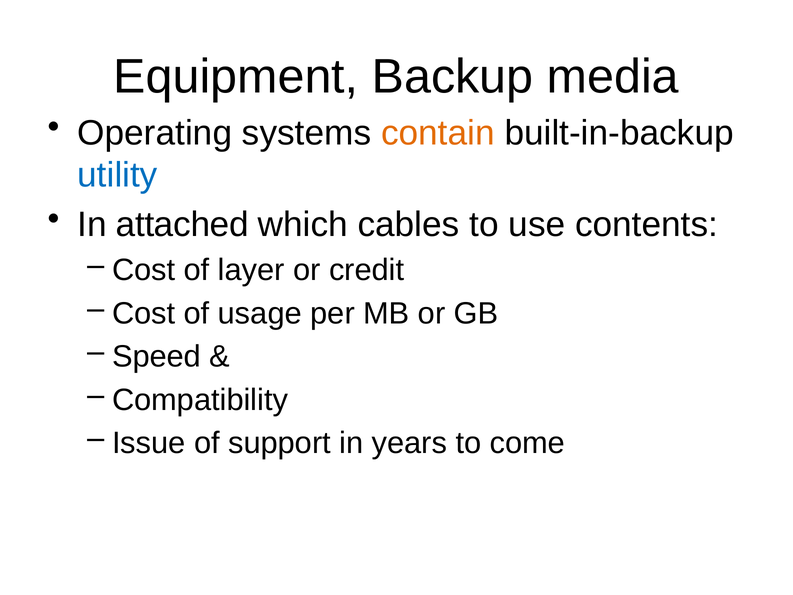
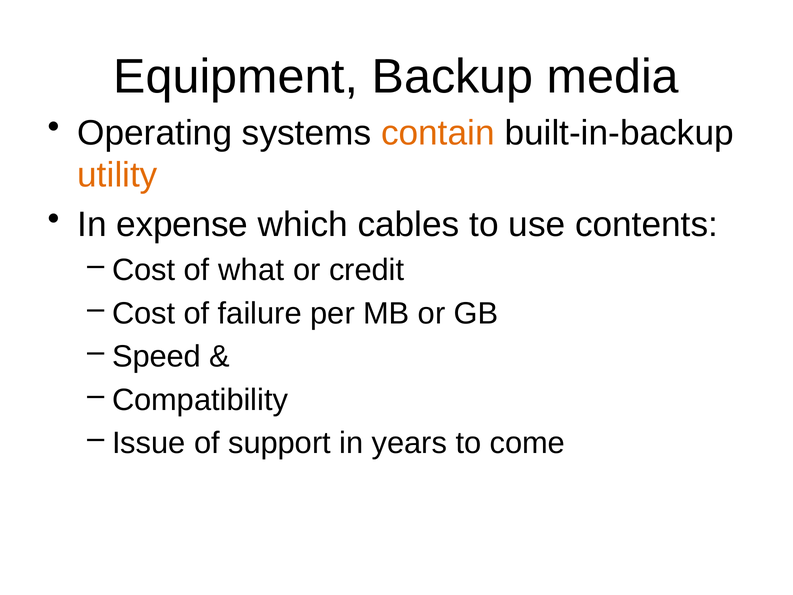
utility colour: blue -> orange (117, 175)
attached: attached -> expense (182, 225)
layer: layer -> what (251, 270)
usage: usage -> failure (260, 313)
